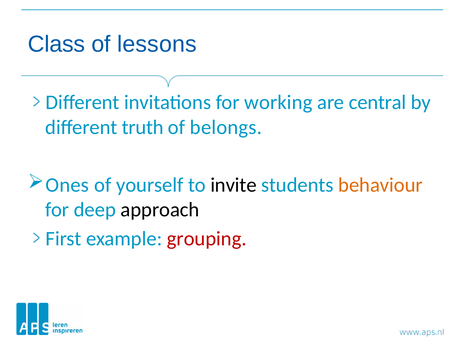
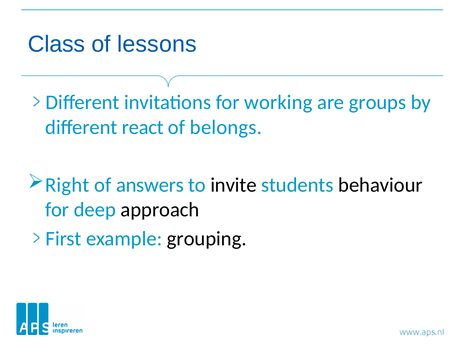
central: central -> groups (378, 102)
truth: truth -> react (143, 127)
Ones: Ones -> Right (67, 185)
yourself: yourself -> answers (150, 185)
behaviour colour: orange -> black (380, 185)
grouping colour: red -> black (207, 239)
